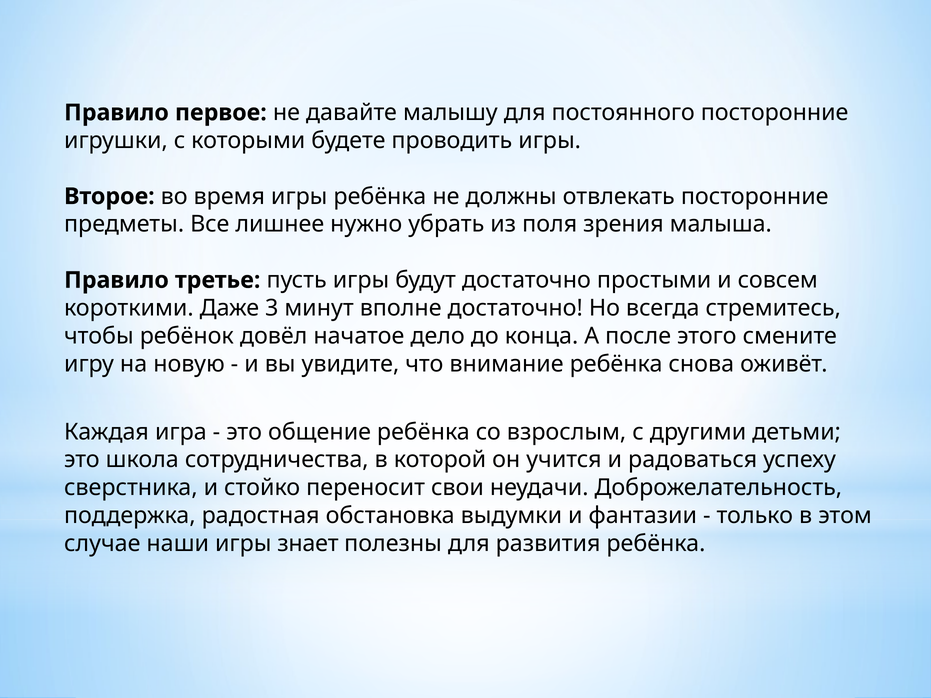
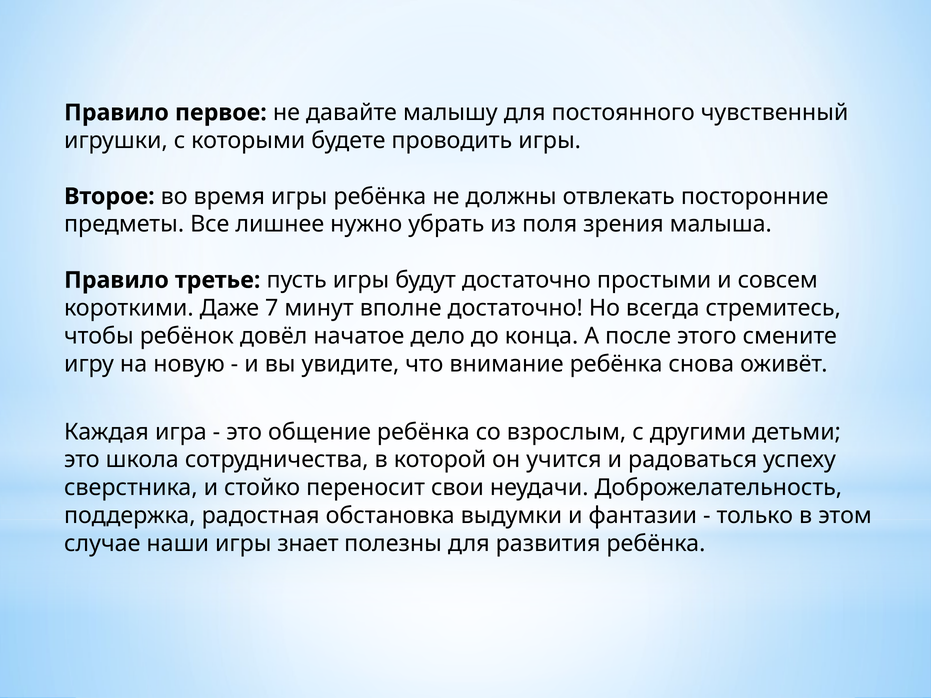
постоянного посторонние: посторонние -> чувственный (775, 113)
3: 3 -> 7 (272, 308)
